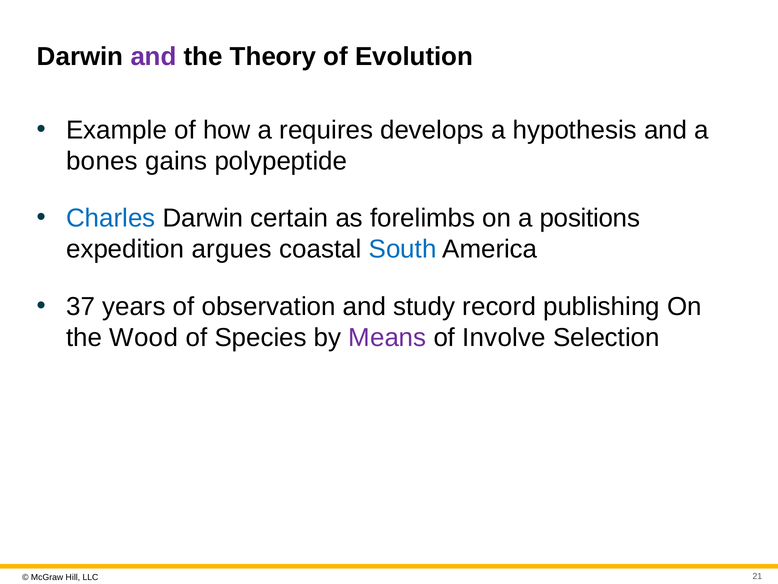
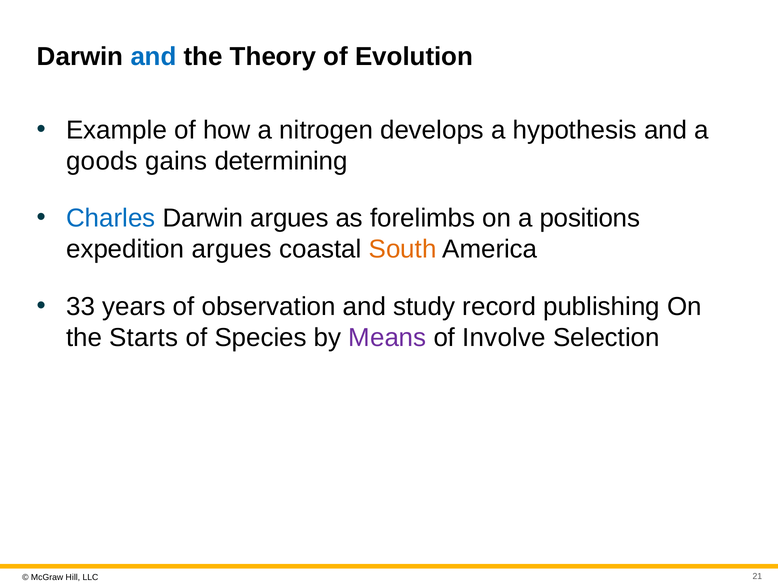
and colour: purple -> blue (154, 57)
requires: requires -> nitrogen (326, 130)
bones: bones -> goods (102, 161)
polypeptide: polypeptide -> determining (281, 161)
Darwin certain: certain -> argues (289, 218)
South colour: blue -> orange (403, 249)
37: 37 -> 33 (81, 306)
Wood: Wood -> Starts (144, 337)
